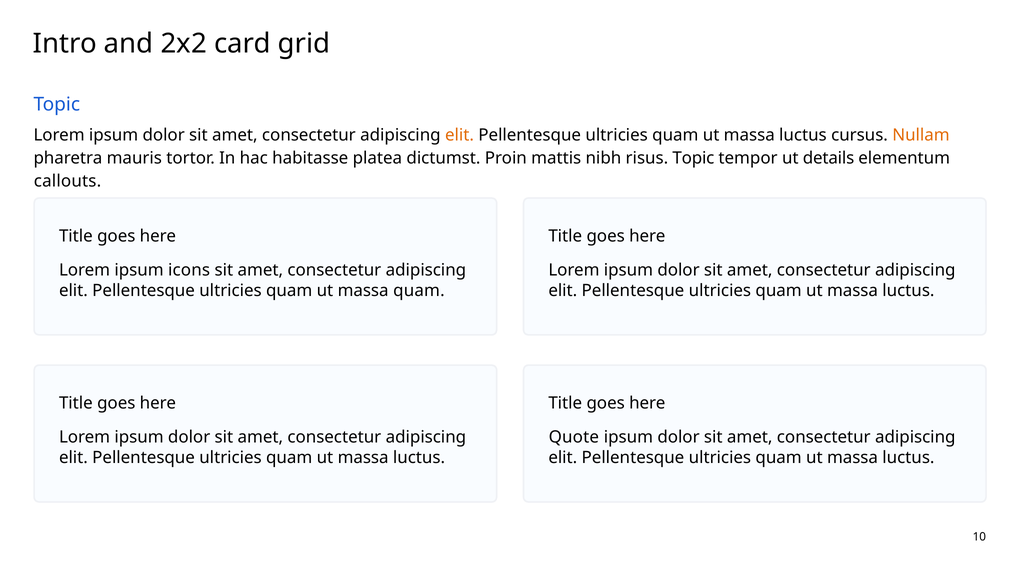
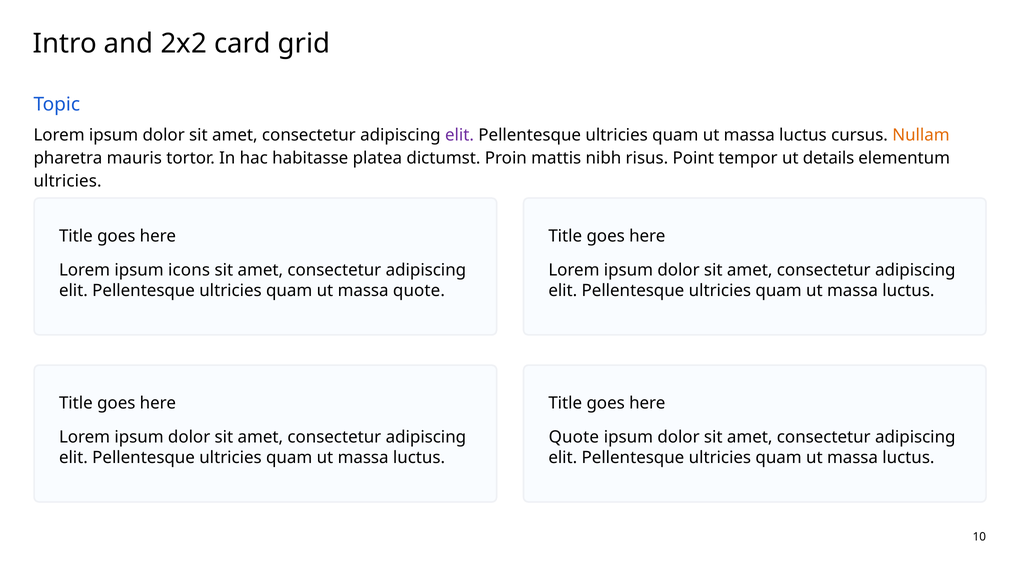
elit colour: orange -> purple (459, 135)
risus Topic: Topic -> Point (693, 158)
callouts: callouts -> ultricies (68, 181)
massa quam: quam -> quote (419, 291)
